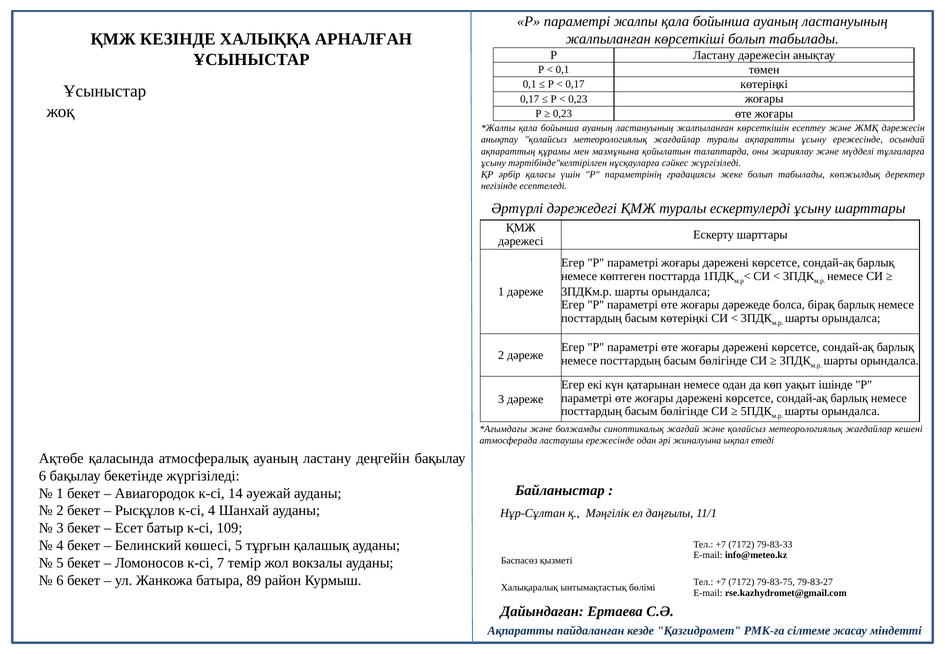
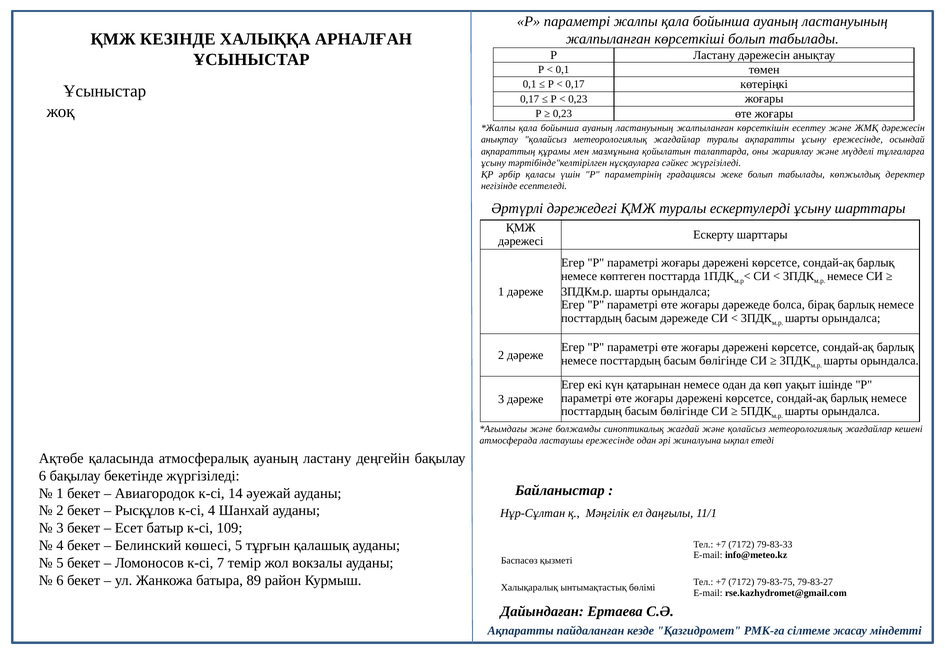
басым көтеріңкі: көтеріңкі -> дәрежеде (684, 318)
